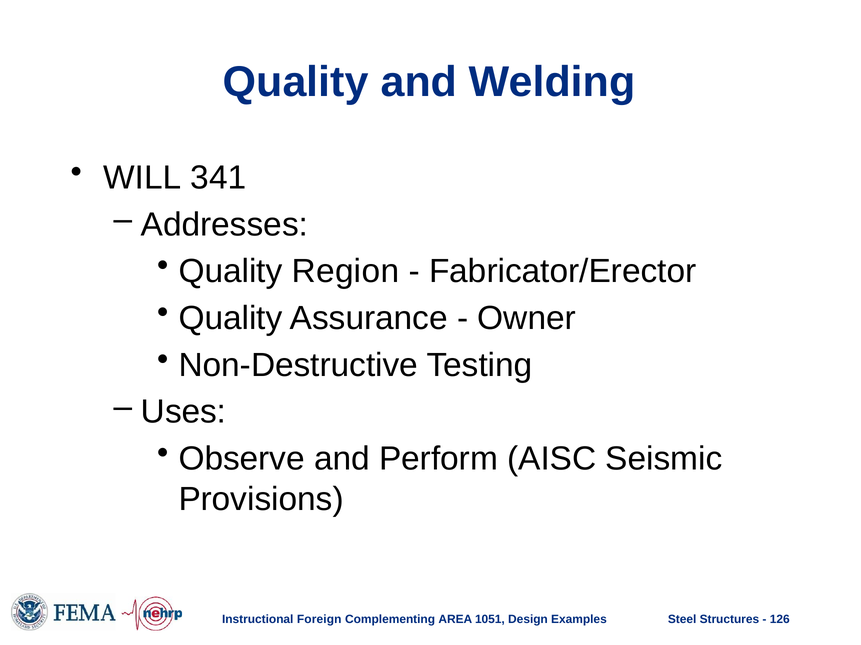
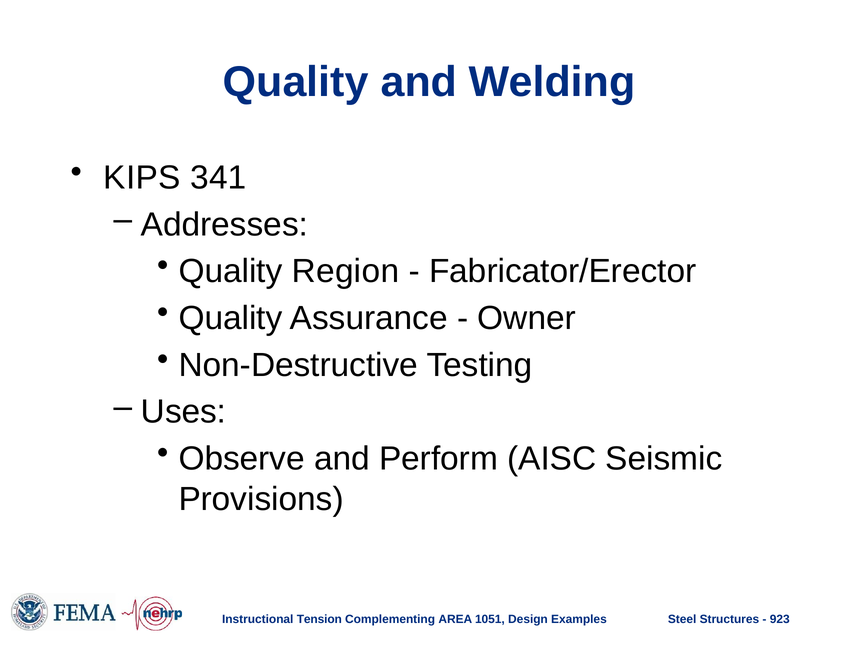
WILL: WILL -> KIPS (142, 178)
Foreign: Foreign -> Tension (319, 620)
126: 126 -> 923 (780, 620)
